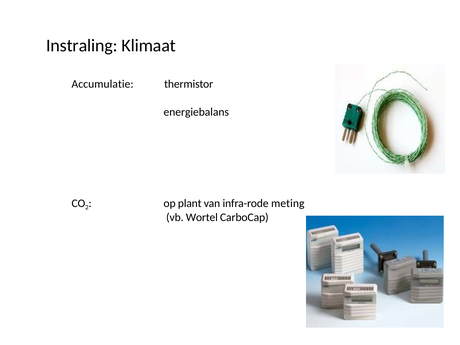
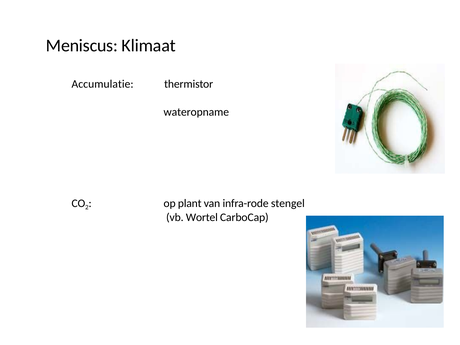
Instraling: Instraling -> Meniscus (82, 46)
energiebalans: energiebalans -> wateropname (196, 112)
meting: meting -> stengel (288, 203)
